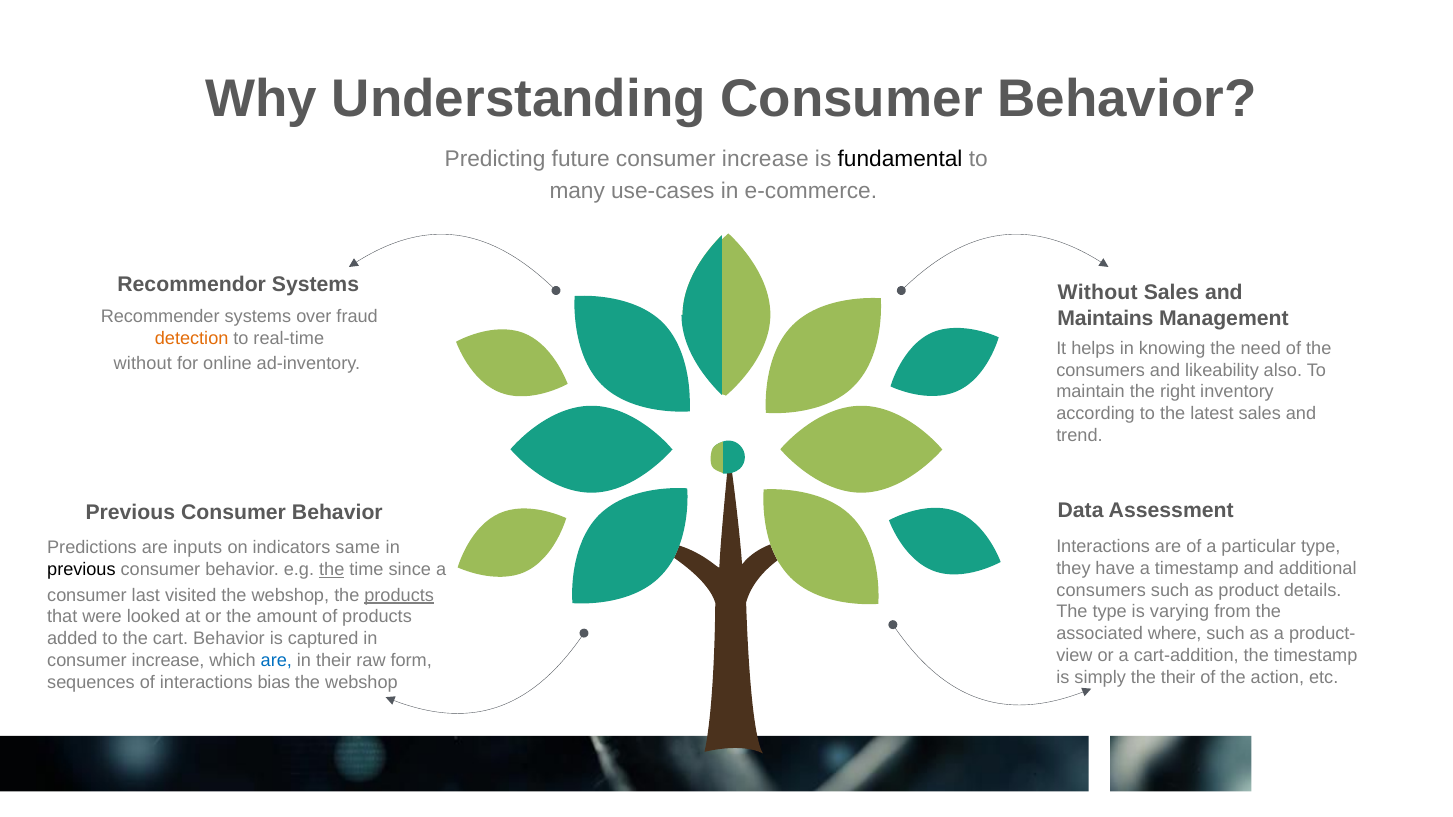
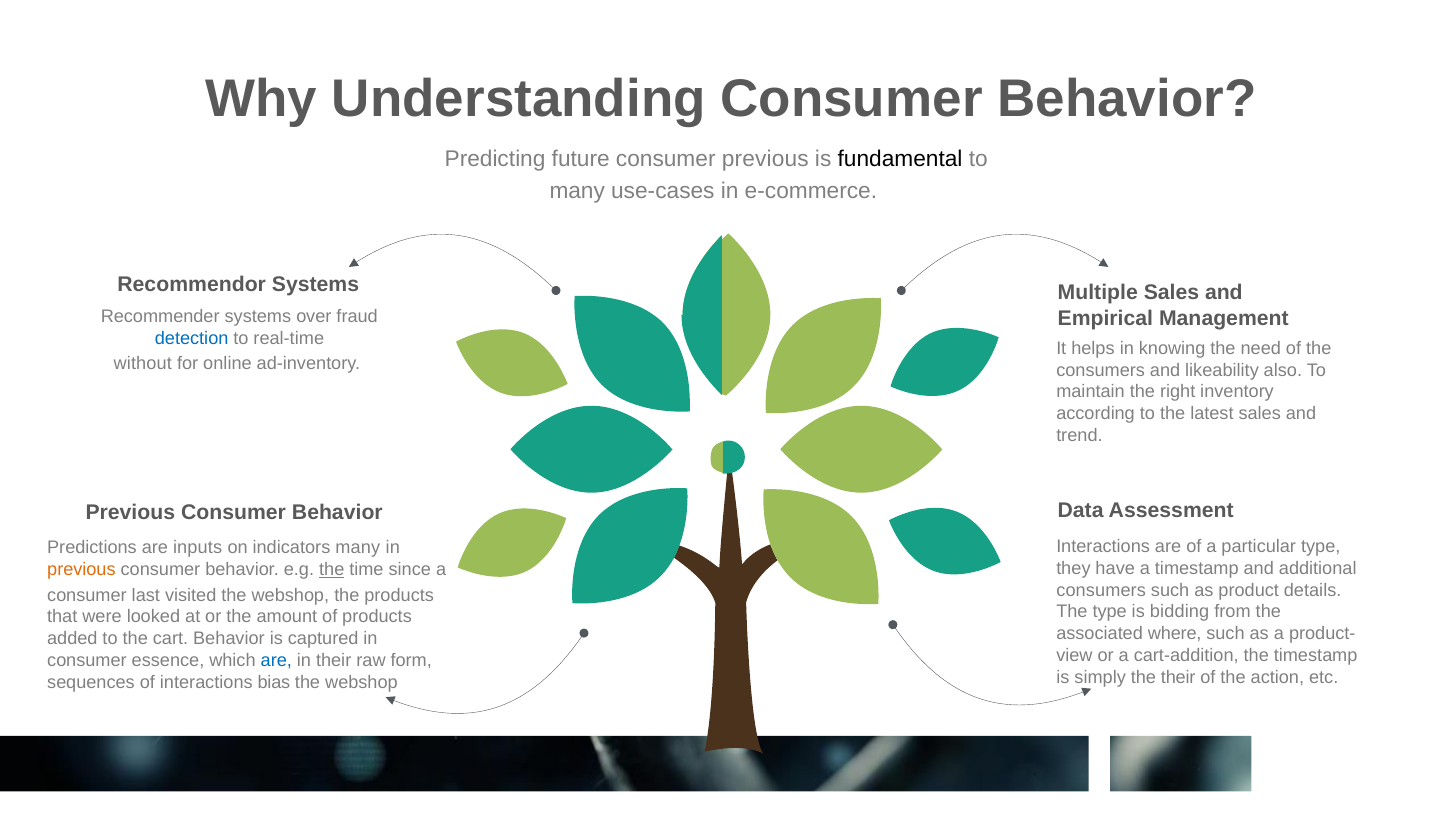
future consumer increase: increase -> previous (765, 159)
Without: Without -> Multiple (1098, 293)
Maintains: Maintains -> Empirical (1105, 318)
detection colour: orange -> blue (192, 338)
indicators same: same -> many (358, 548)
previous colour: black -> orange (81, 570)
products underline: present -> none (399, 595)
varying: varying -> bidding (1180, 612)
increase: increase -> essence (168, 661)
